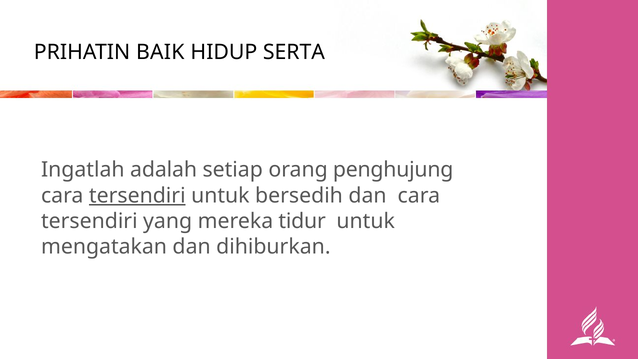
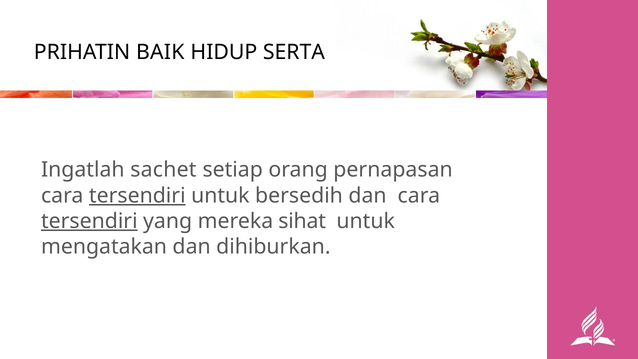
adalah: adalah -> sachet (163, 170)
penghujung: penghujung -> pernapasan (393, 170)
tersendiri underline: none -> present (89, 221)
tidur: tidur -> sihat (302, 221)
